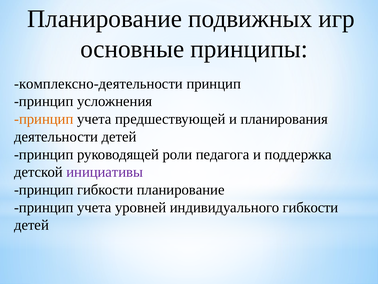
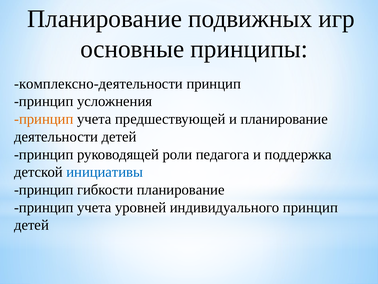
и планирования: планирования -> планирование (284, 119)
инициативы colour: purple -> blue (105, 172)
индивидуального гибкости: гибкости -> принцип (310, 207)
